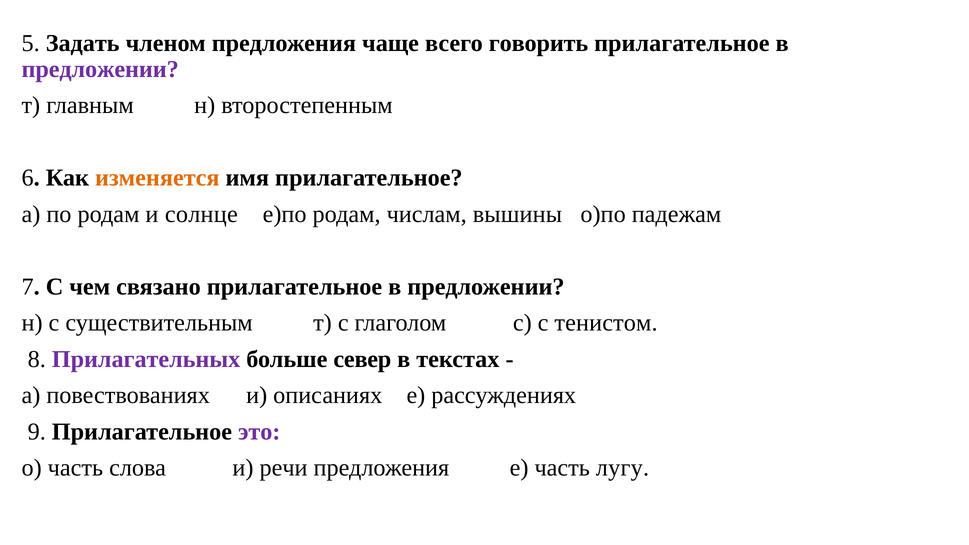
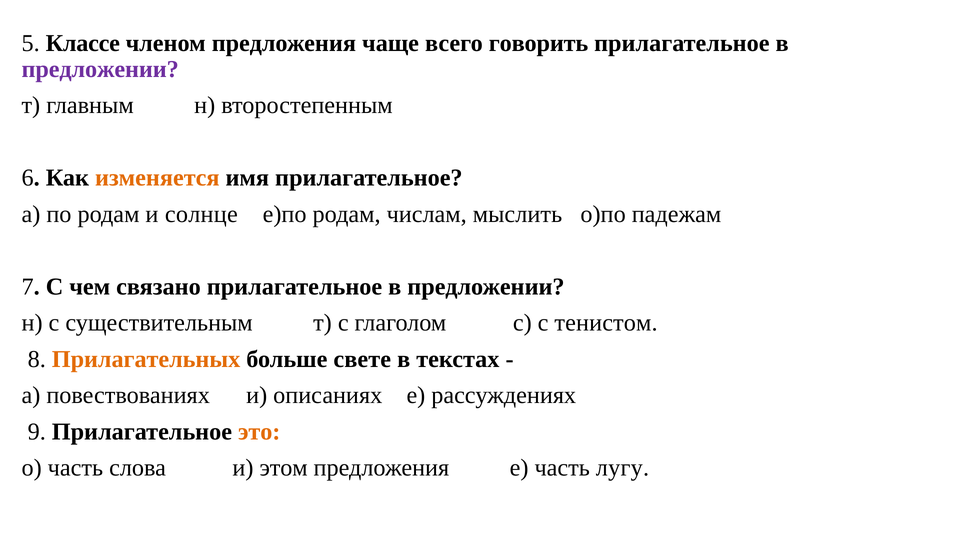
Задать: Задать -> Классе (83, 43)
вышины: вышины -> мыслить (517, 214)
Прилагательных colour: purple -> orange (146, 359)
север: север -> свете (362, 359)
это colour: purple -> orange (259, 432)
речи: речи -> этом (284, 468)
